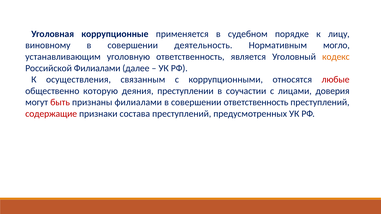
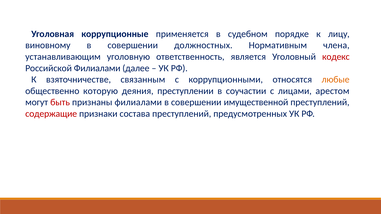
деятельность: деятельность -> должностных (203, 45)
могло: могло -> члена (336, 45)
кодекс colour: orange -> red (336, 57)
осуществления: осуществления -> взяточничестве (79, 80)
любые colour: red -> orange (336, 80)
доверия: доверия -> арестом (332, 91)
совершении ответственность: ответственность -> имущественной (256, 103)
